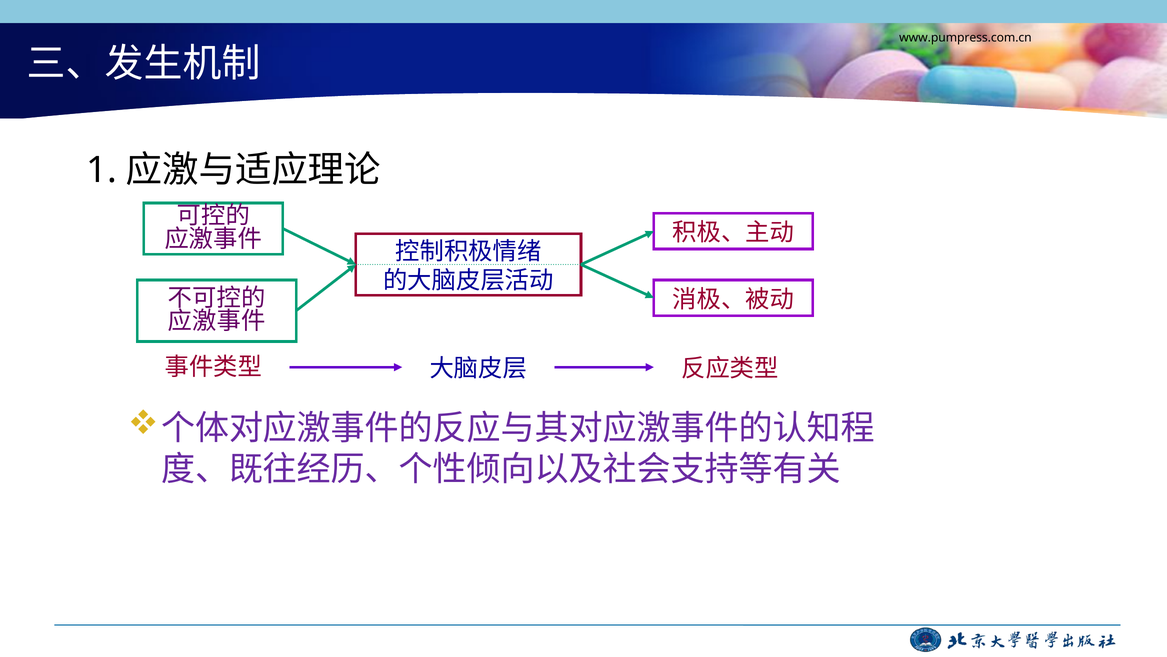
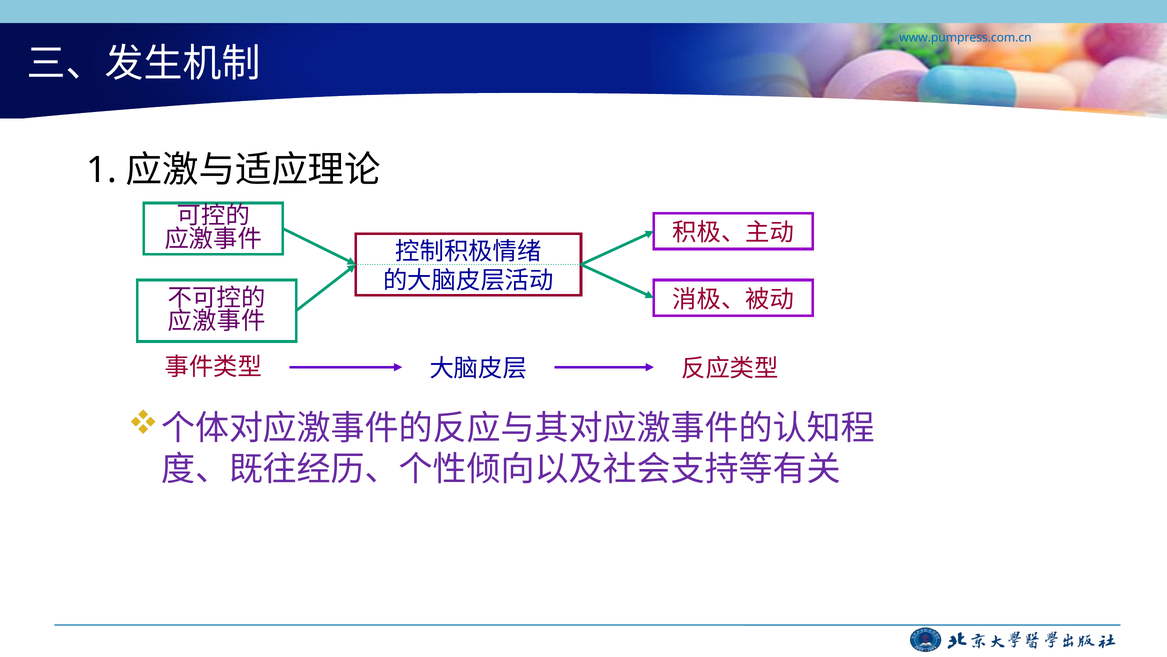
www.pumpress.com.cn colour: black -> blue (965, 38)
